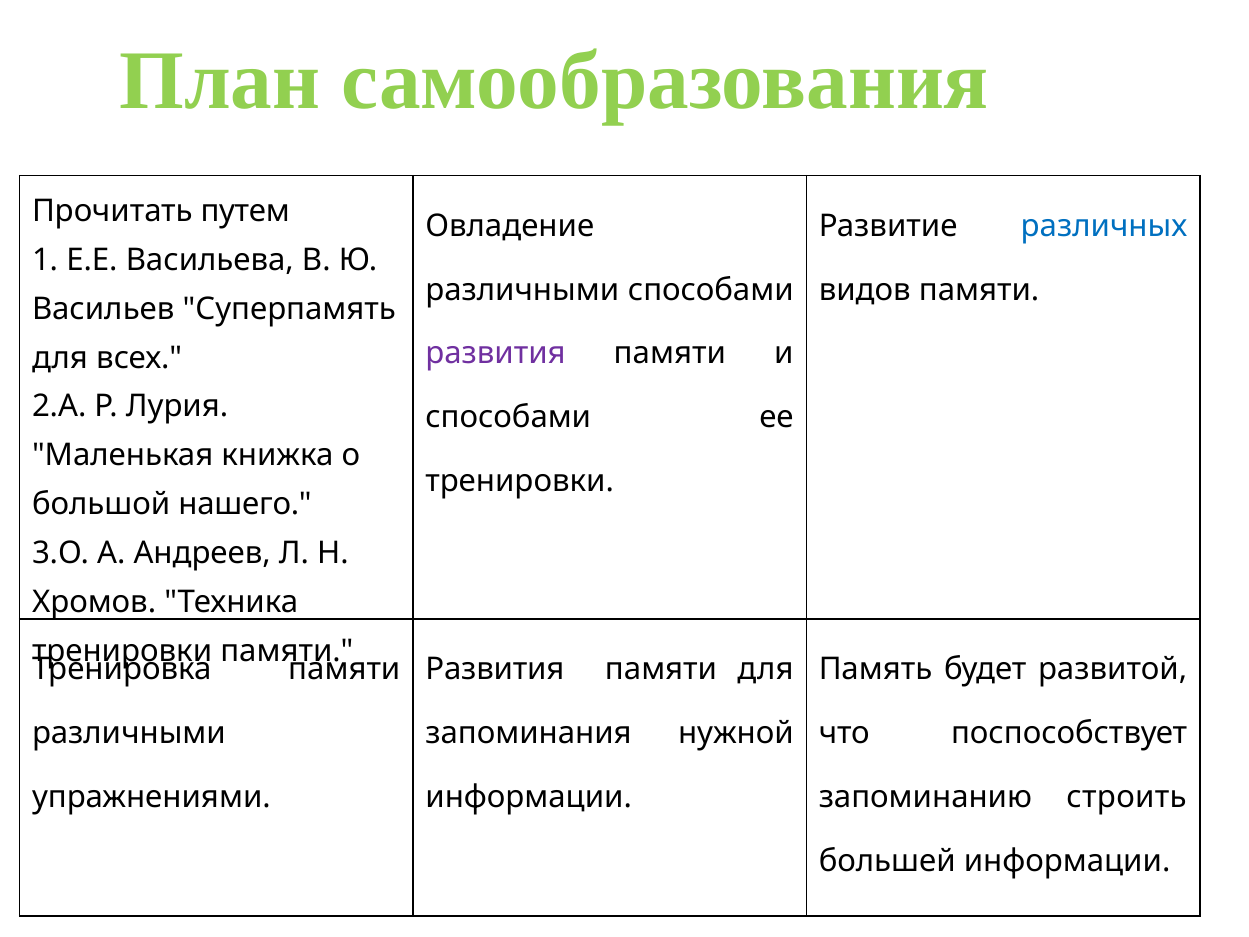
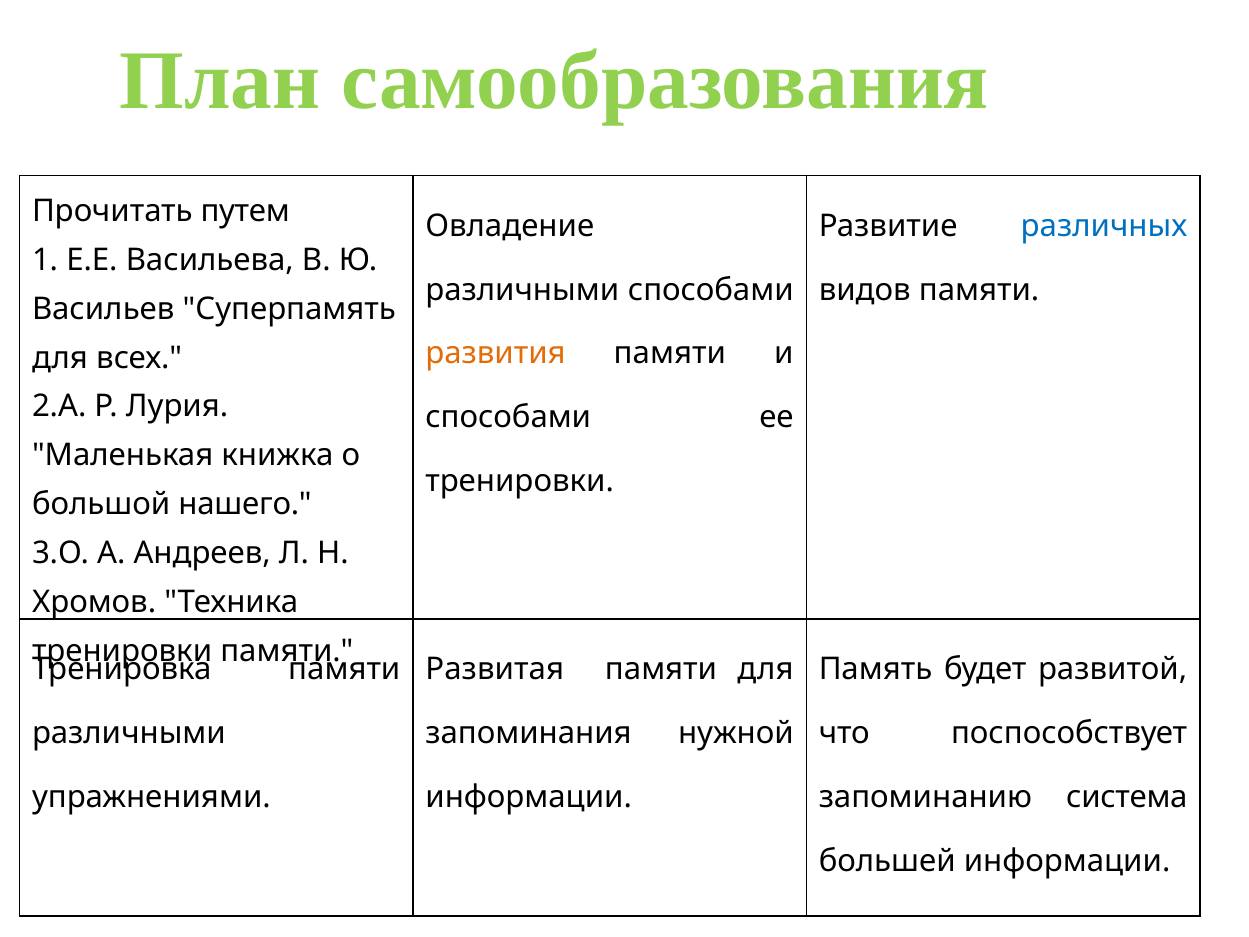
развития colour: purple -> orange (496, 354)
Развития: Развития -> Развитая (495, 669)
строить: строить -> система (1127, 797)
